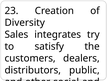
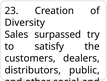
integrates: integrates -> surpassed (58, 34)
